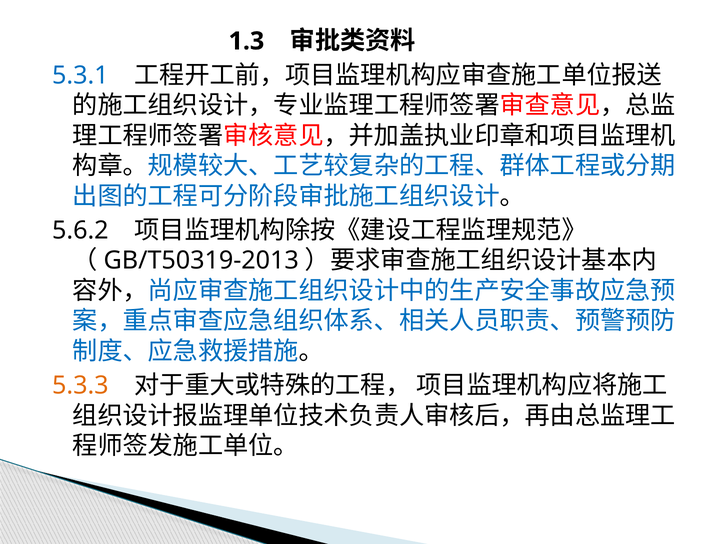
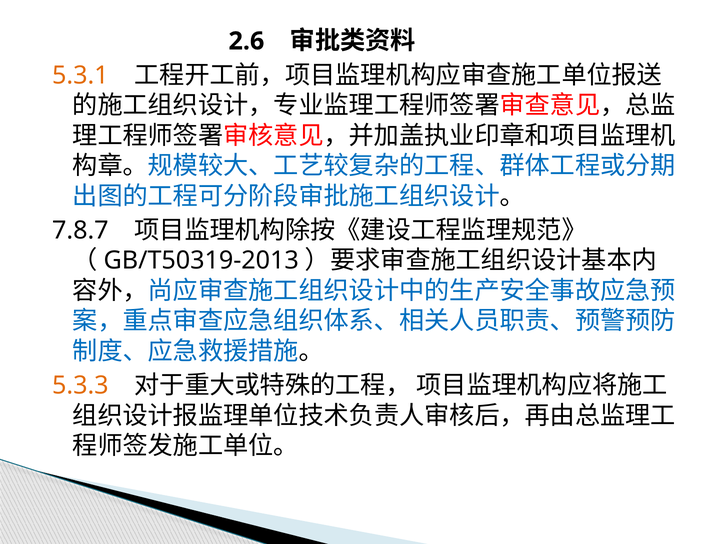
1.3: 1.3 -> 2.6 (246, 41)
5.3.1 colour: blue -> orange (80, 75)
5.6.2: 5.6.2 -> 7.8.7 (80, 230)
